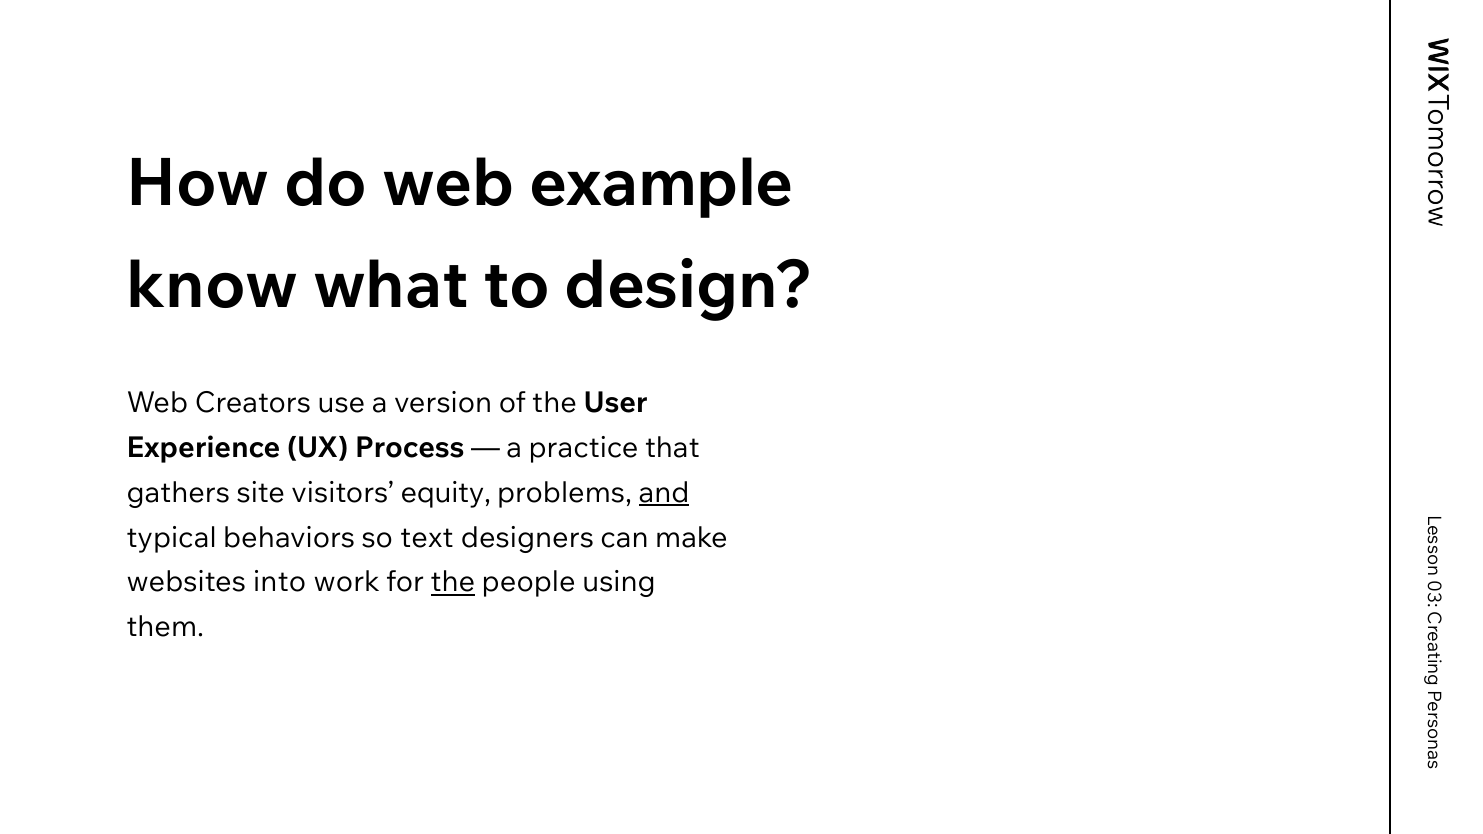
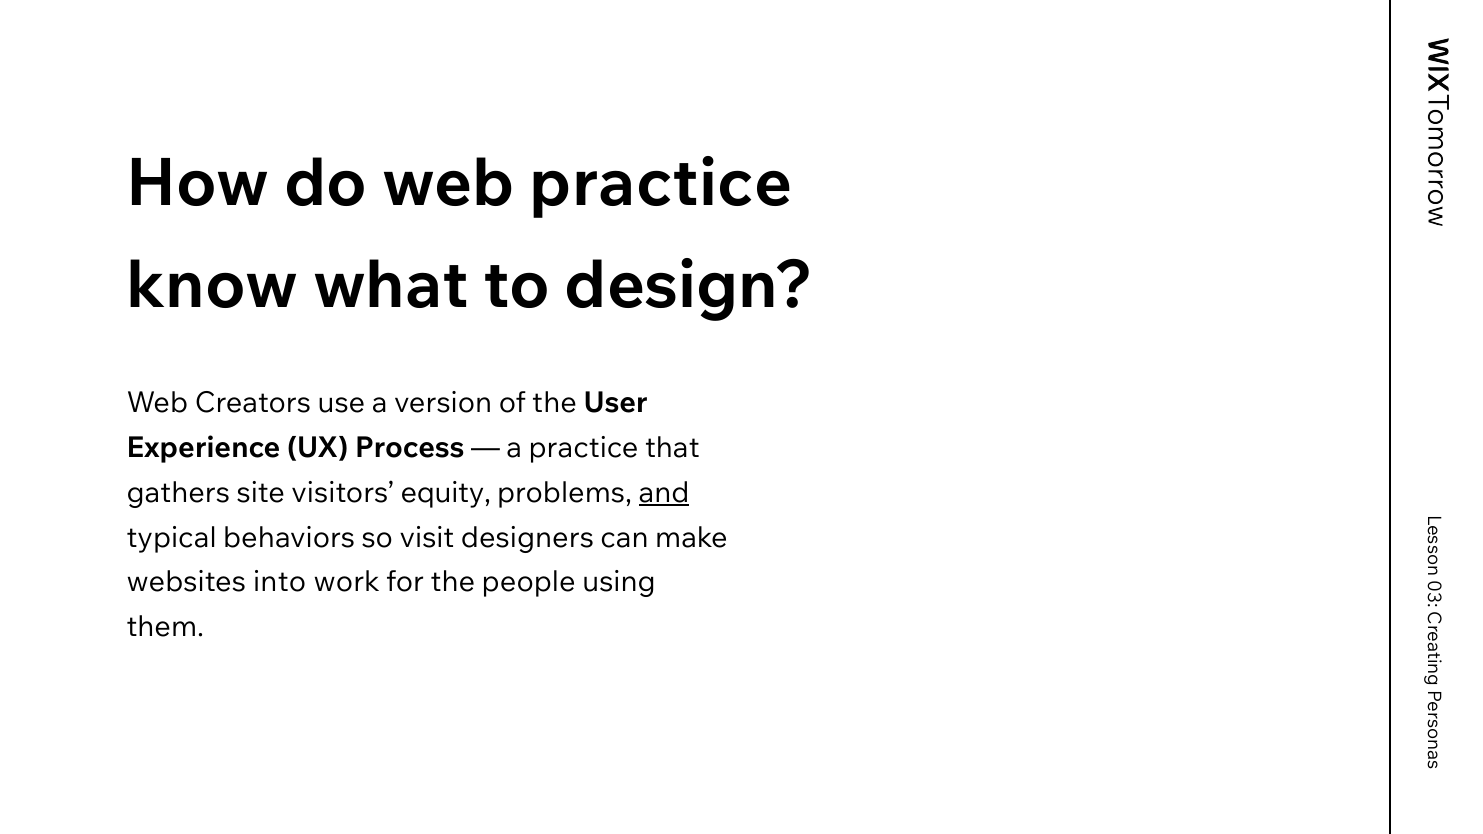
web example: example -> practice (661, 183)
text: text -> visit (427, 538)
the underline: present -> none (453, 583)
